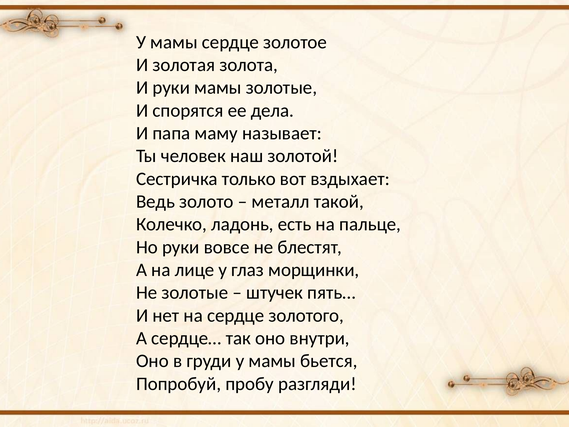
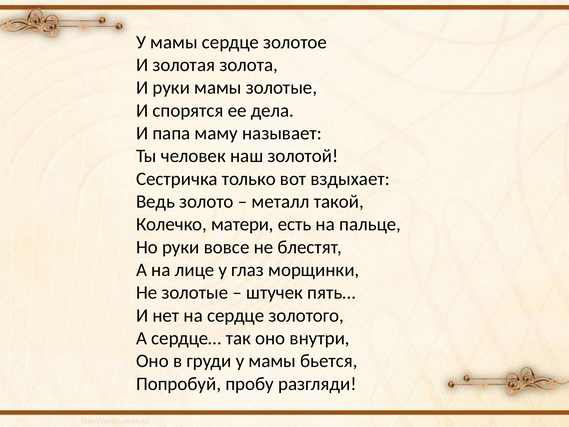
ладонь: ладонь -> матери (242, 224)
